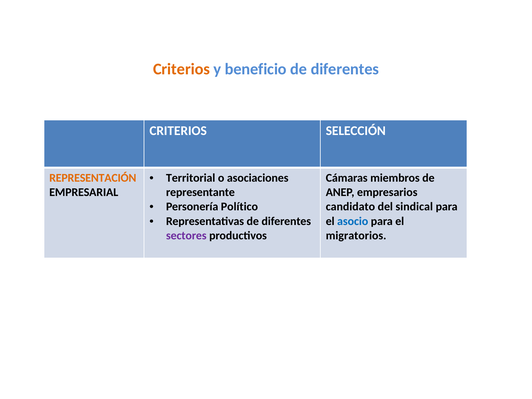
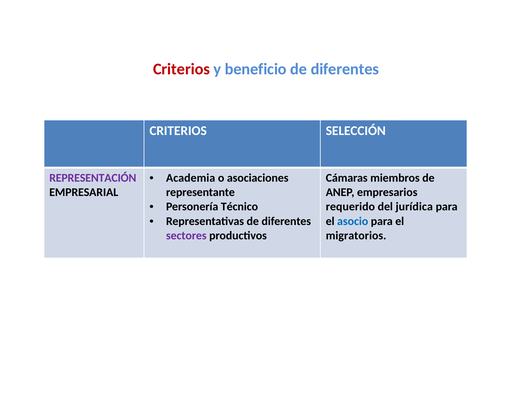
Criterios colour: orange -> red (181, 69)
Territorial: Territorial -> Academia (191, 178)
REPRESENTACIÓN colour: orange -> purple (93, 178)
Político: Político -> Técnico (239, 207)
candidato: candidato -> requerido (350, 207)
sindical: sindical -> jurídica (414, 207)
